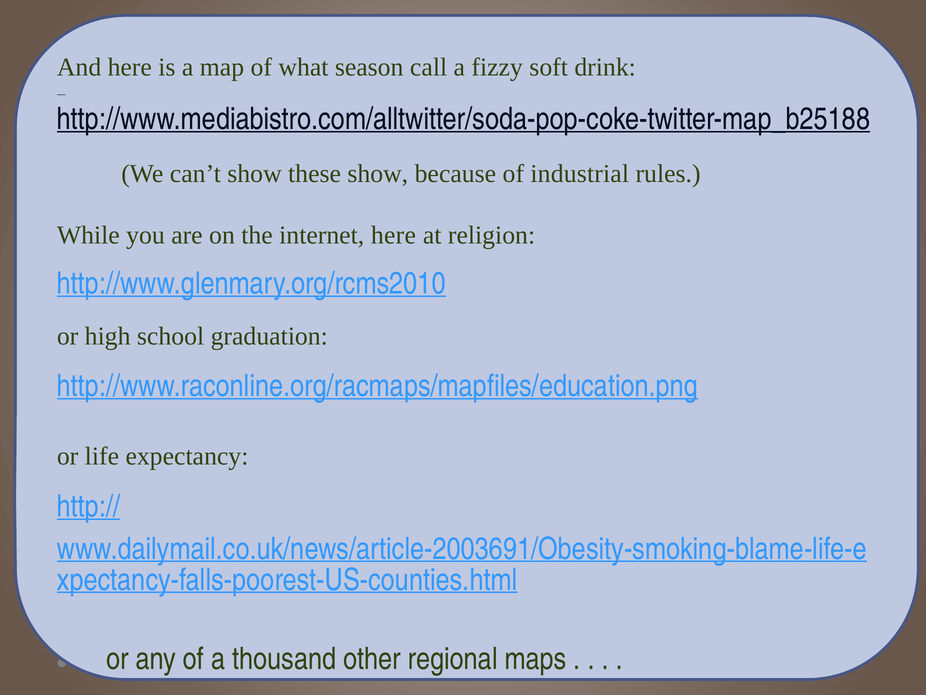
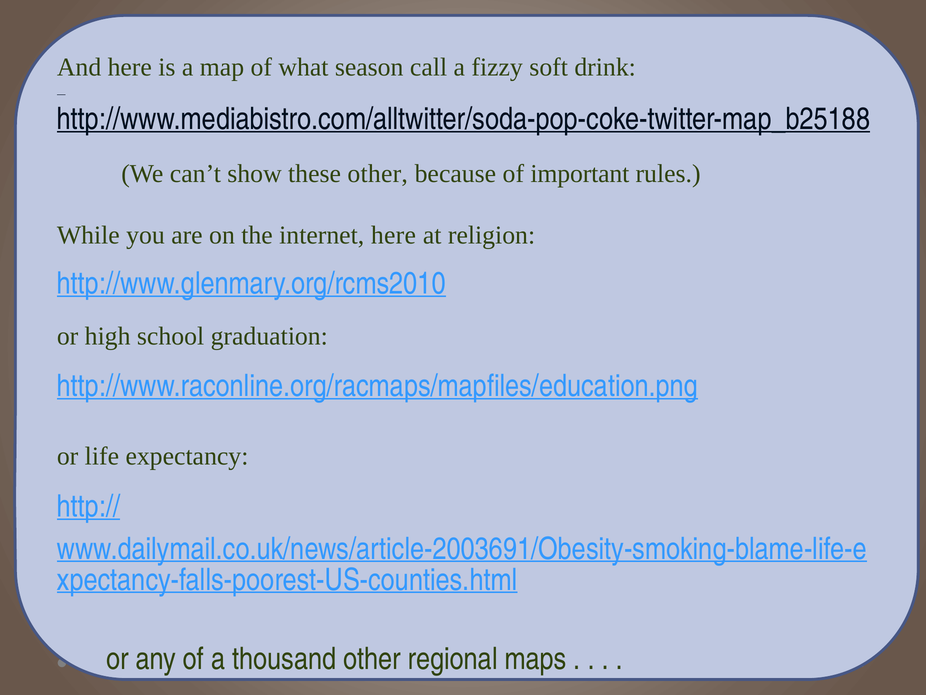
these show: show -> other (378, 173)
industrial: industrial -> important (580, 173)
